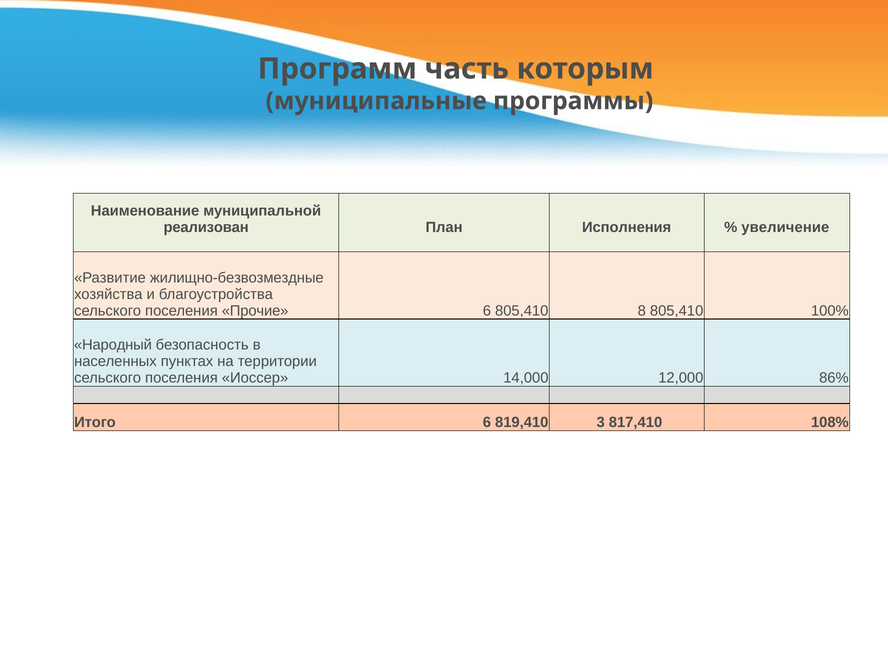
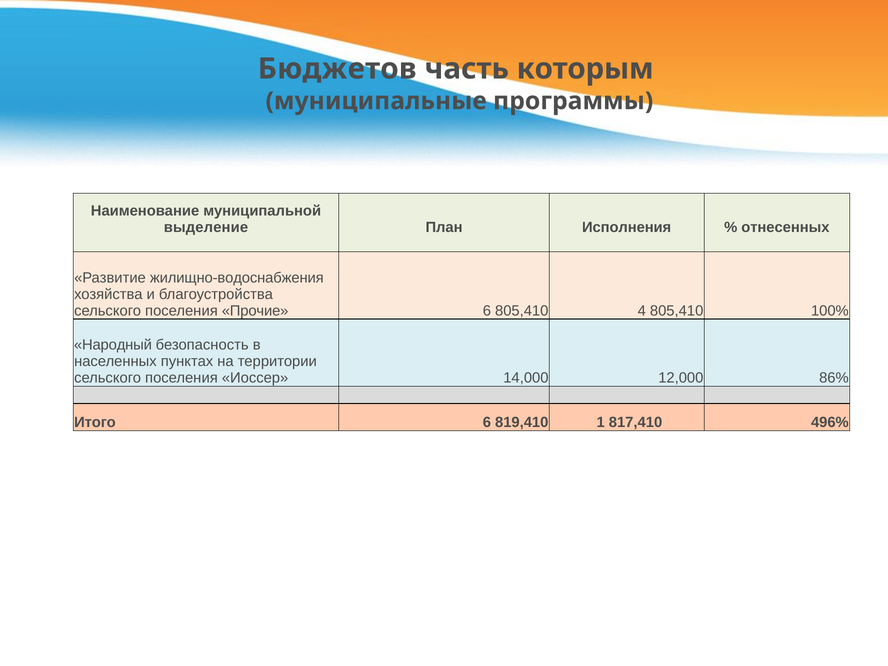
Программ: Программ -> Бюджетов (337, 69)
реализован: реализован -> выделение (206, 227)
увеличение: увеличение -> отнесенных (785, 227)
жилищно-безвозмездные: жилищно-безвозмездные -> жилищно-водоснабжения (237, 278)
8: 8 -> 4 (642, 311)
3: 3 -> 1 (601, 423)
108%: 108% -> 496% (830, 423)
